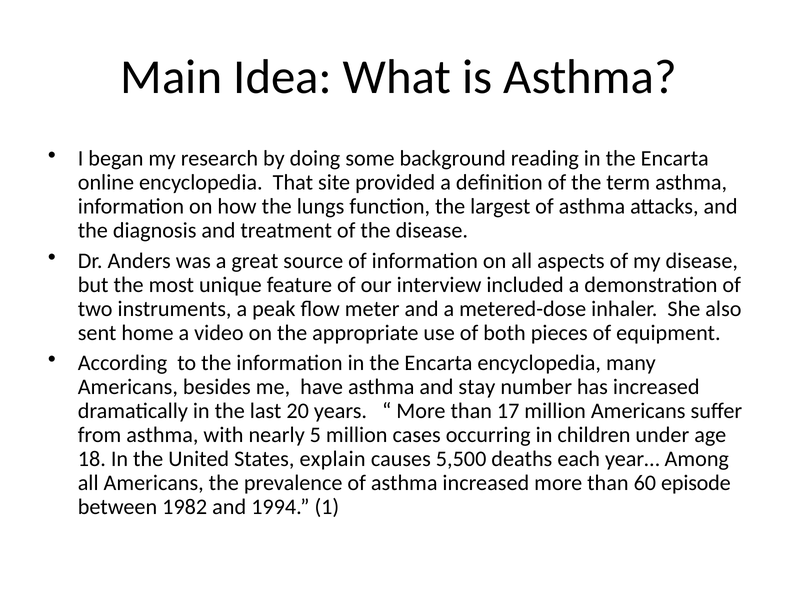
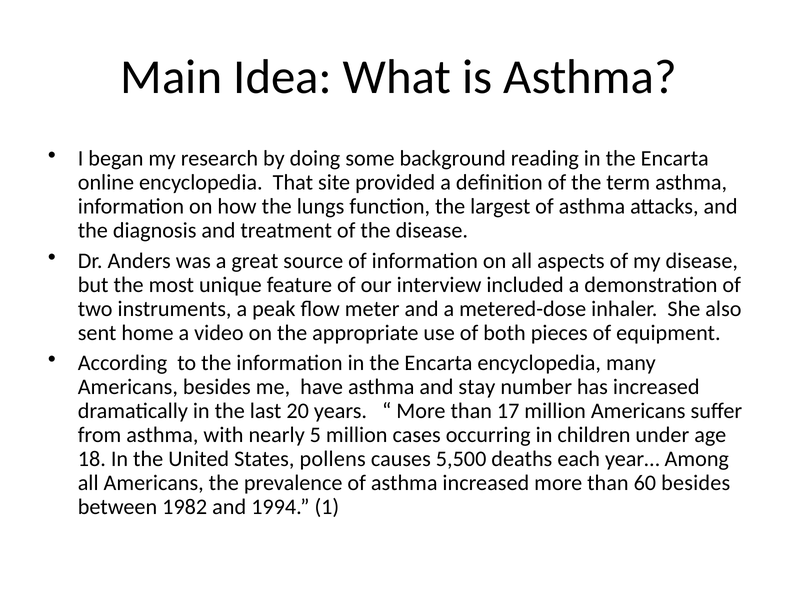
explain: explain -> pollens (333, 459)
60 episode: episode -> besides (696, 482)
